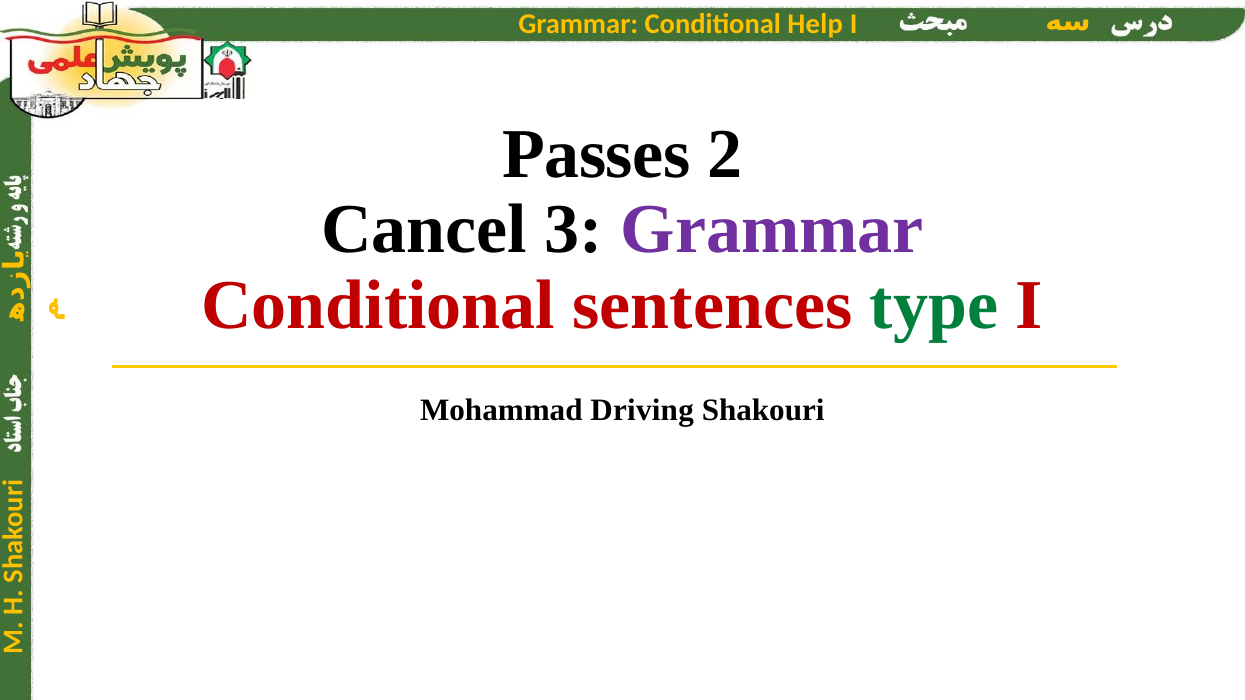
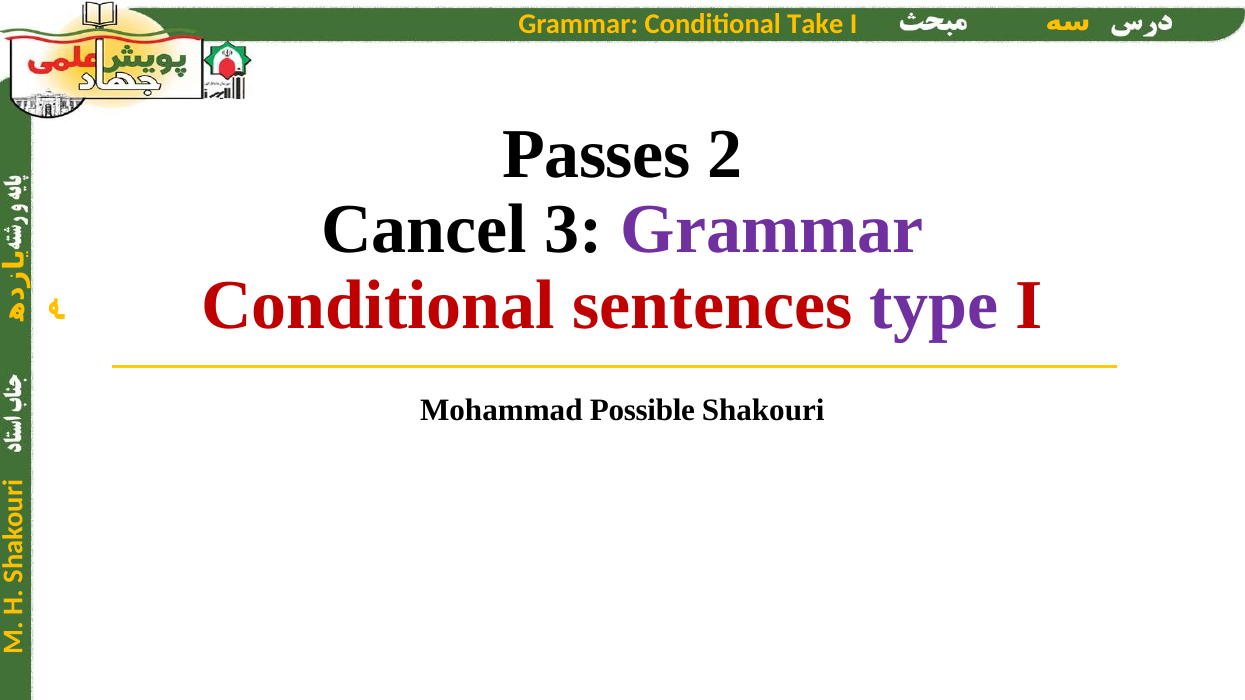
Help: Help -> Take (815, 24)
type colour: green -> purple (934, 305)
Driving: Driving -> Possible (642, 410)
